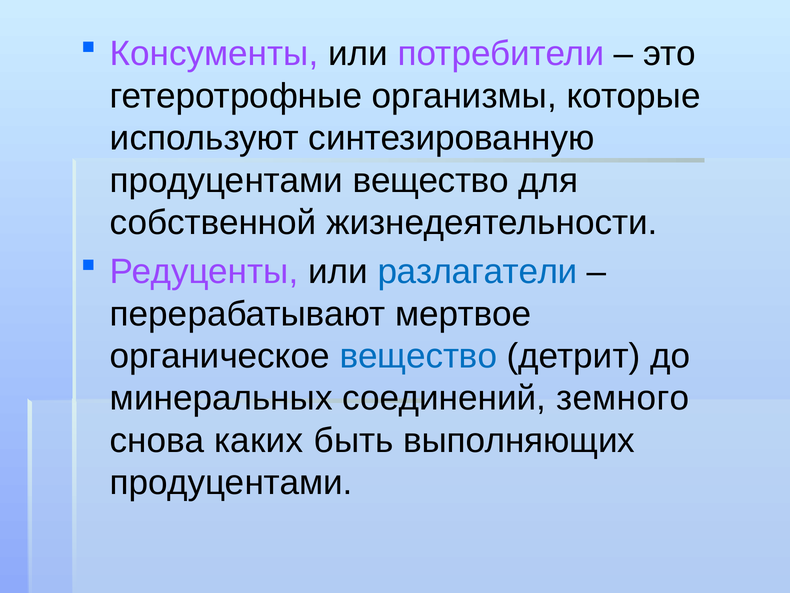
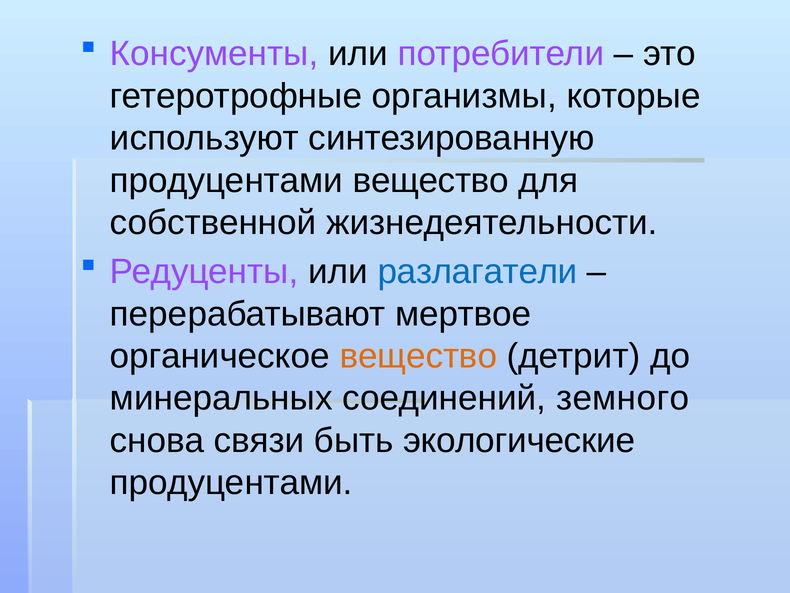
вещество colour: blue -> orange (418, 356)
каких: каких -> связи (259, 440)
выполняющих: выполняющих -> экологические (519, 440)
